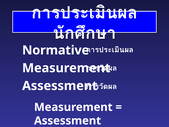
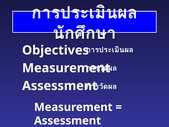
Normative: Normative -> Objectives (56, 50)
